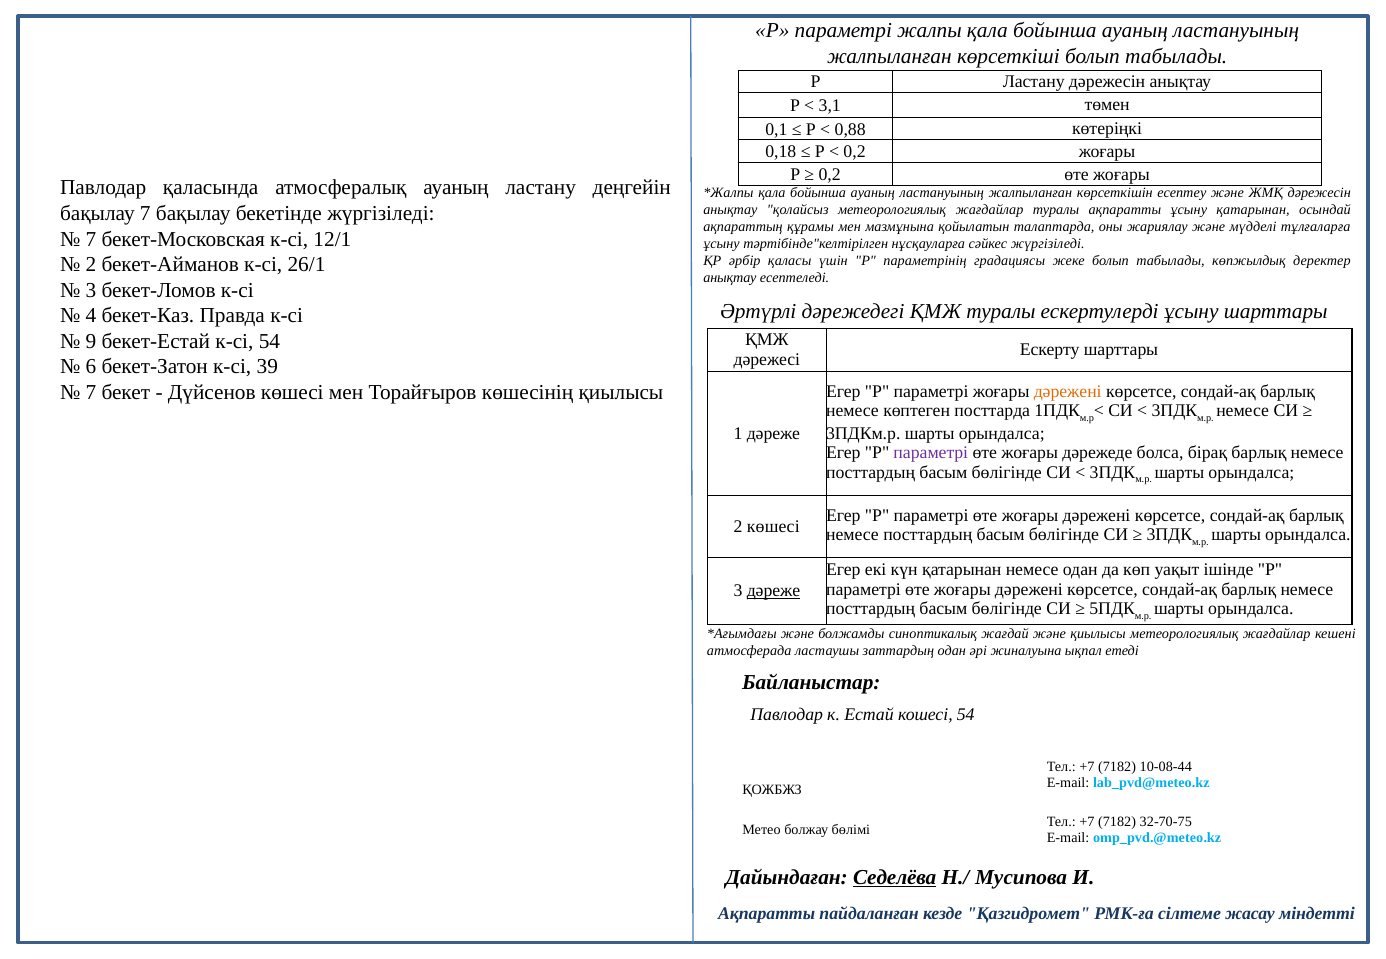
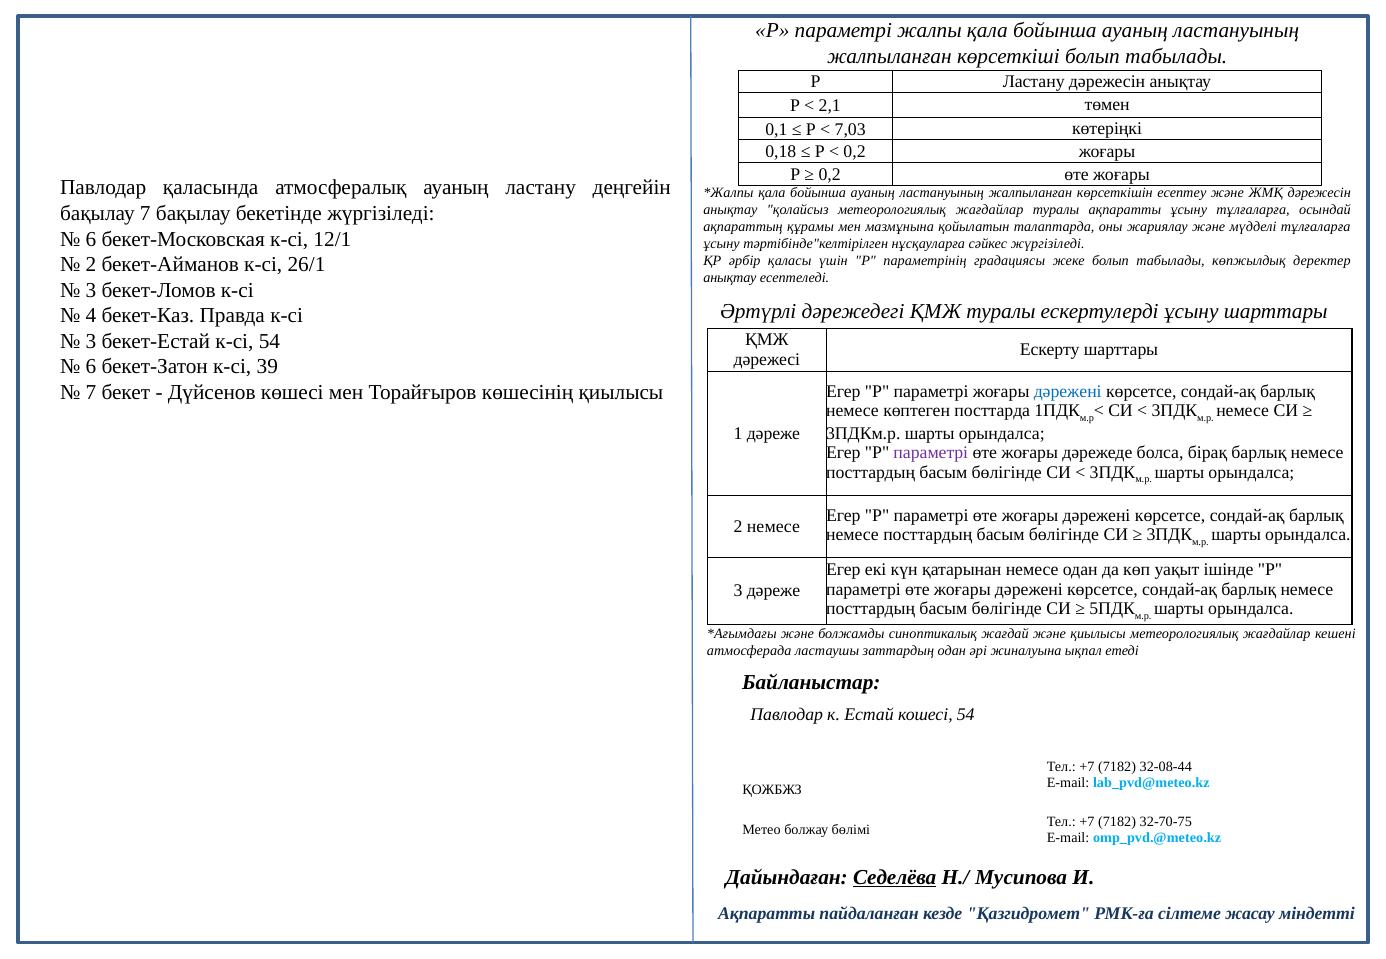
3,1: 3,1 -> 2,1 (830, 106)
0,88: 0,88 -> 7,03 (850, 129)
ұсыну қатарынан: қатарынан -> тұлғаларға (1253, 210)
7: 7 -> 6 (91, 239)
9: 9 -> 3 (91, 341)
дәрежені colour: orange -> blue (1068, 391)
2 көшесі: көшесі -> немесе (773, 527)
дәреже underline: present -> none (773, 591)
10-08-44: 10-08-44 -> 32-08-44 (1166, 767)
